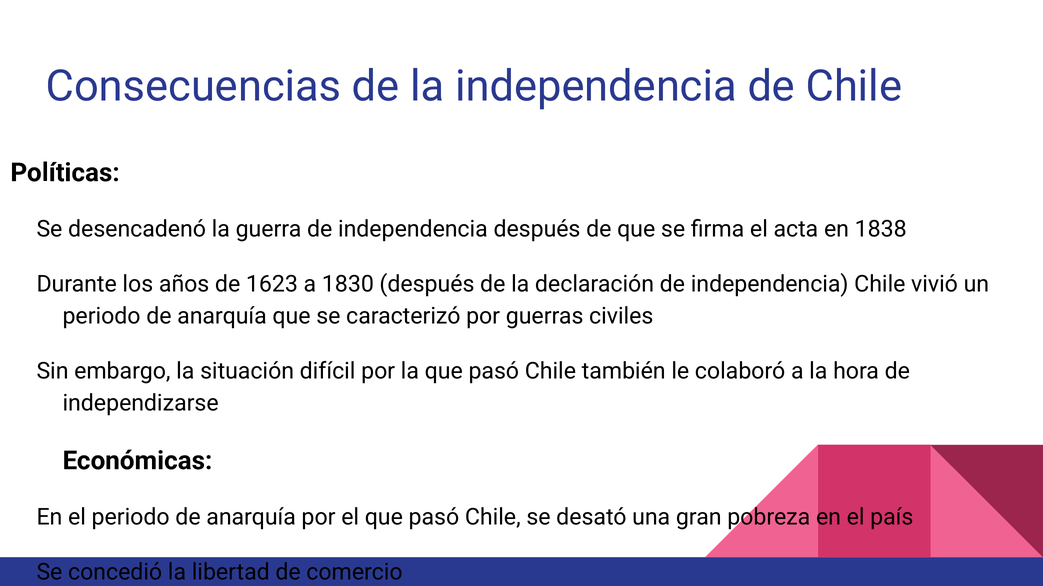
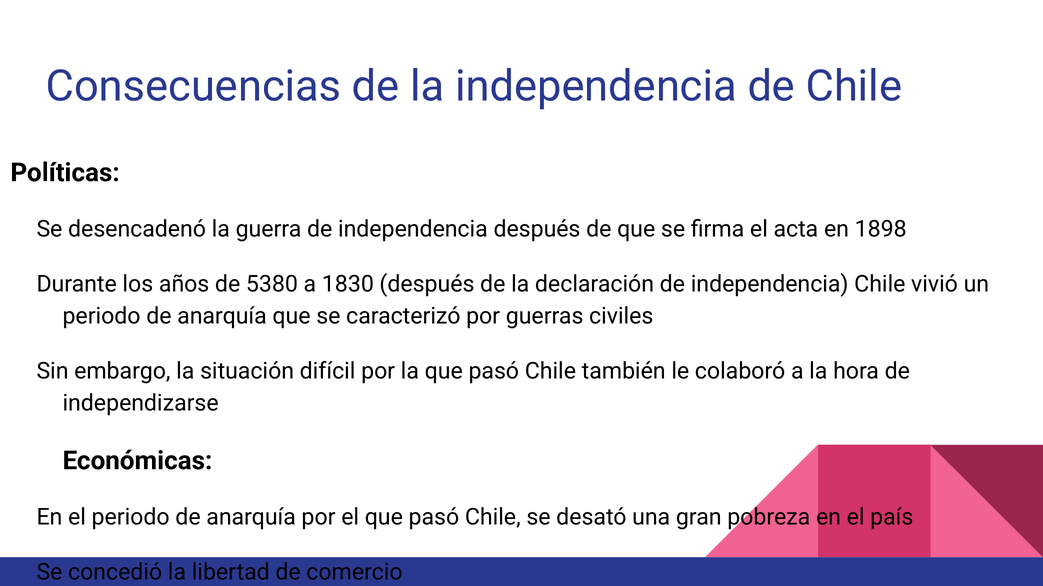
1838: 1838 -> 1898 (881, 229)
1623: 1623 -> 5380 (272, 285)
